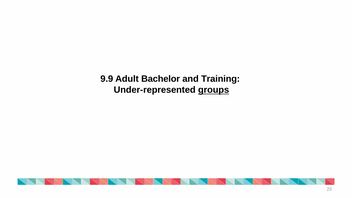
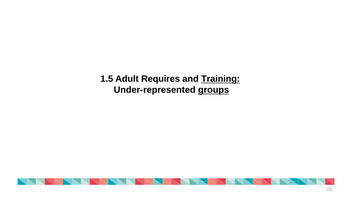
9.9: 9.9 -> 1.5 (107, 79)
Bachelor: Bachelor -> Requires (161, 79)
Training underline: none -> present (221, 79)
